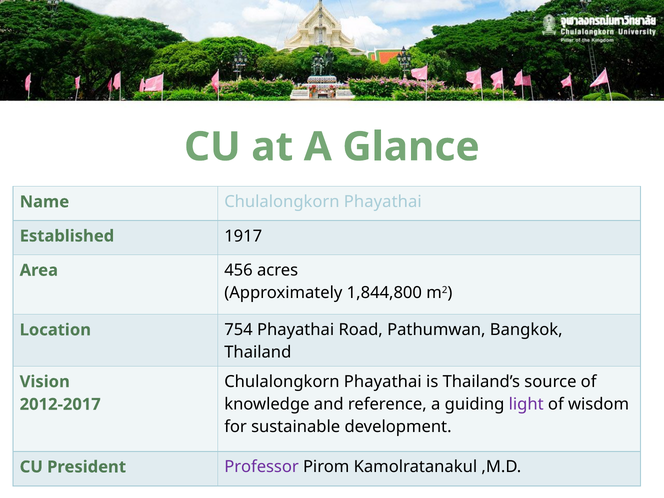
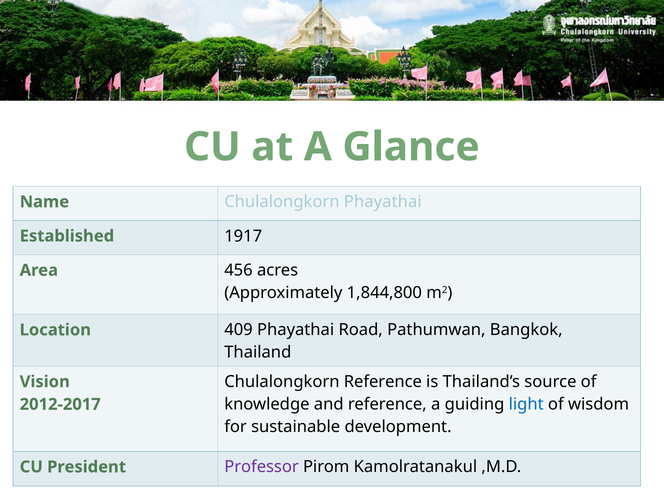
754: 754 -> 409 (239, 330)
Phayathai: Phayathai -> Reference (383, 382)
light colour: purple -> blue (526, 404)
